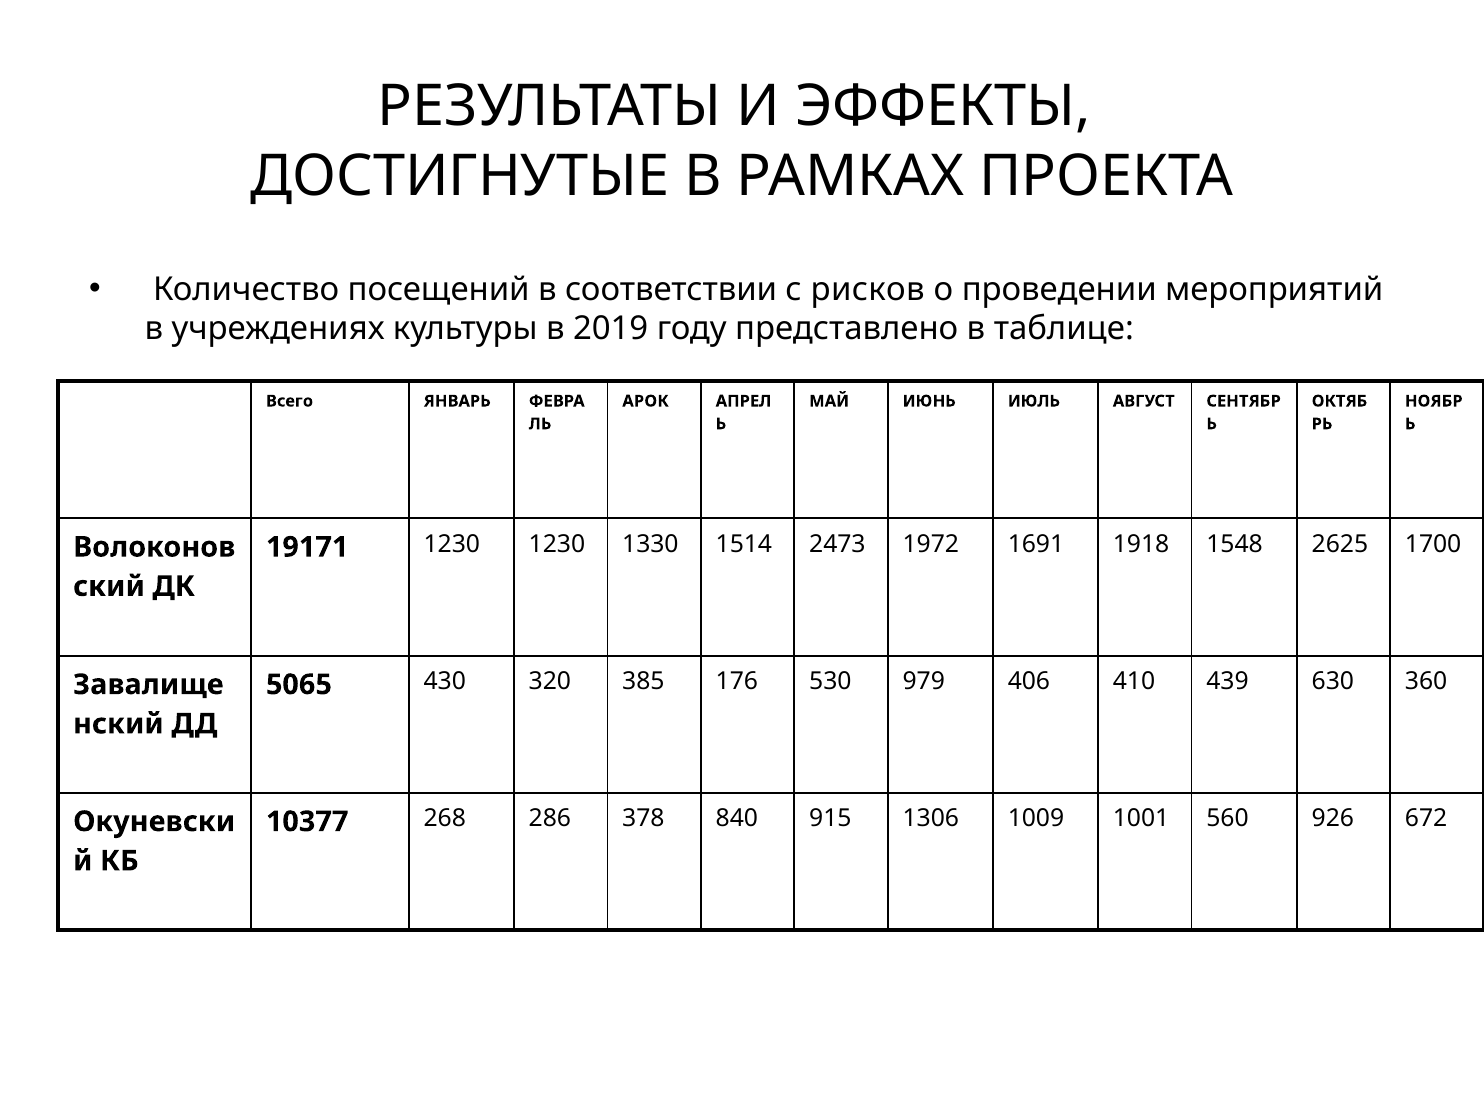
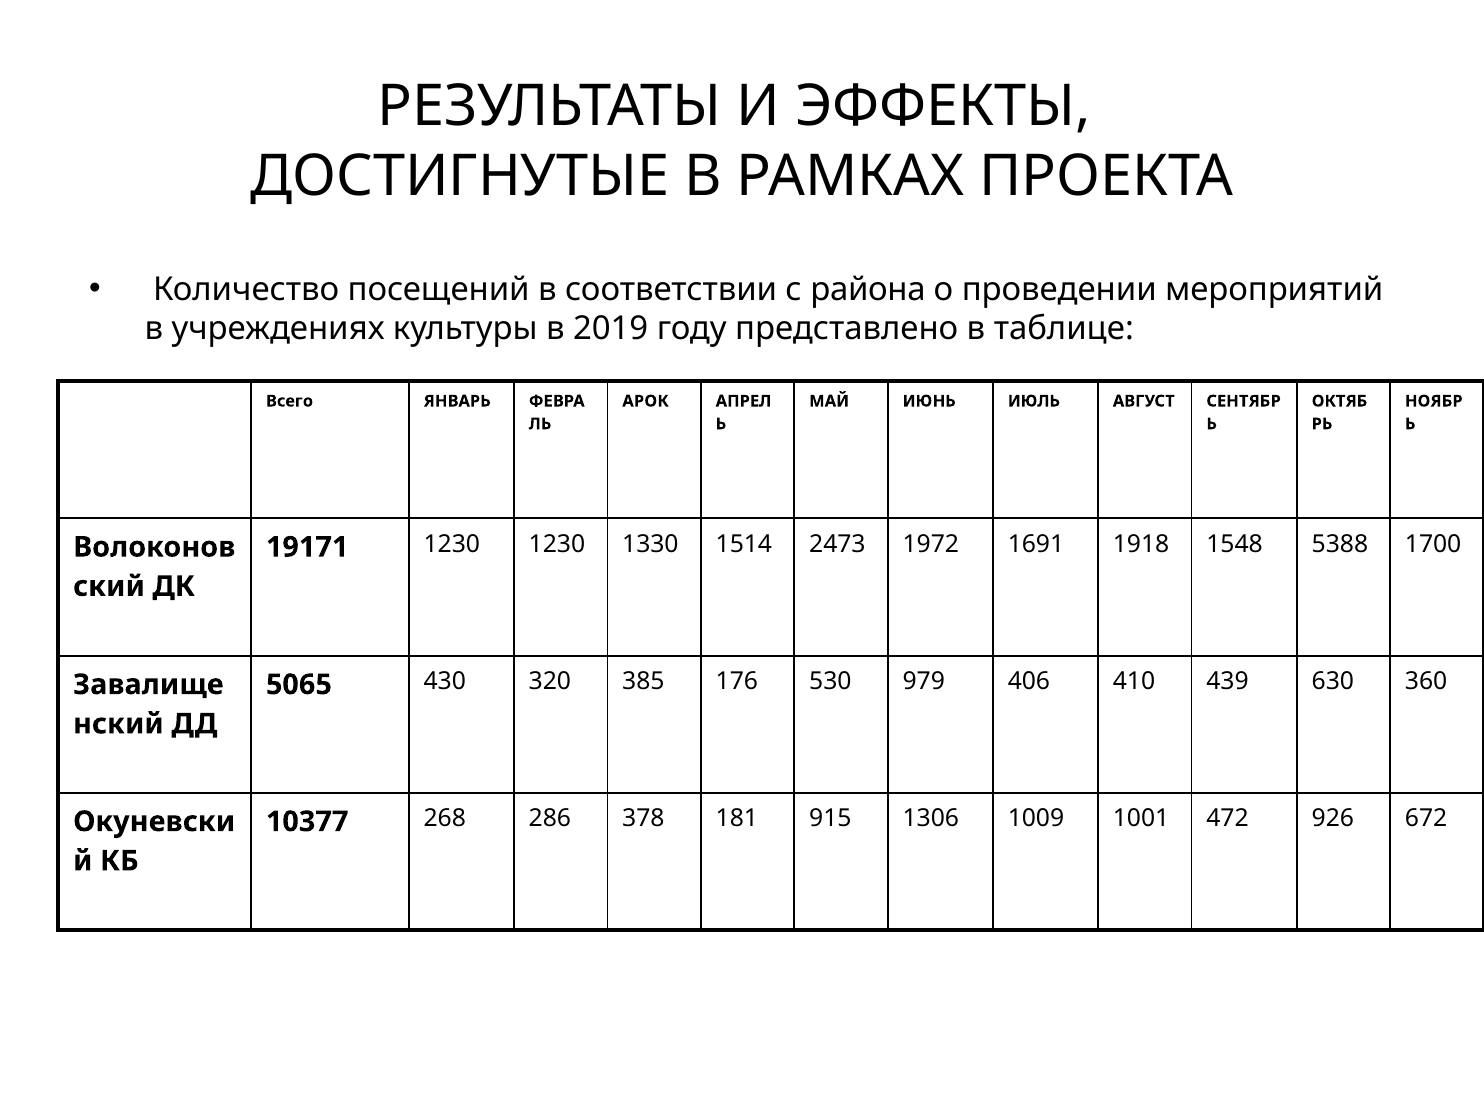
рисков: рисков -> района (868, 289)
2625: 2625 -> 5388 (1340, 544)
840: 840 -> 181 (737, 819)
560: 560 -> 472 (1228, 819)
